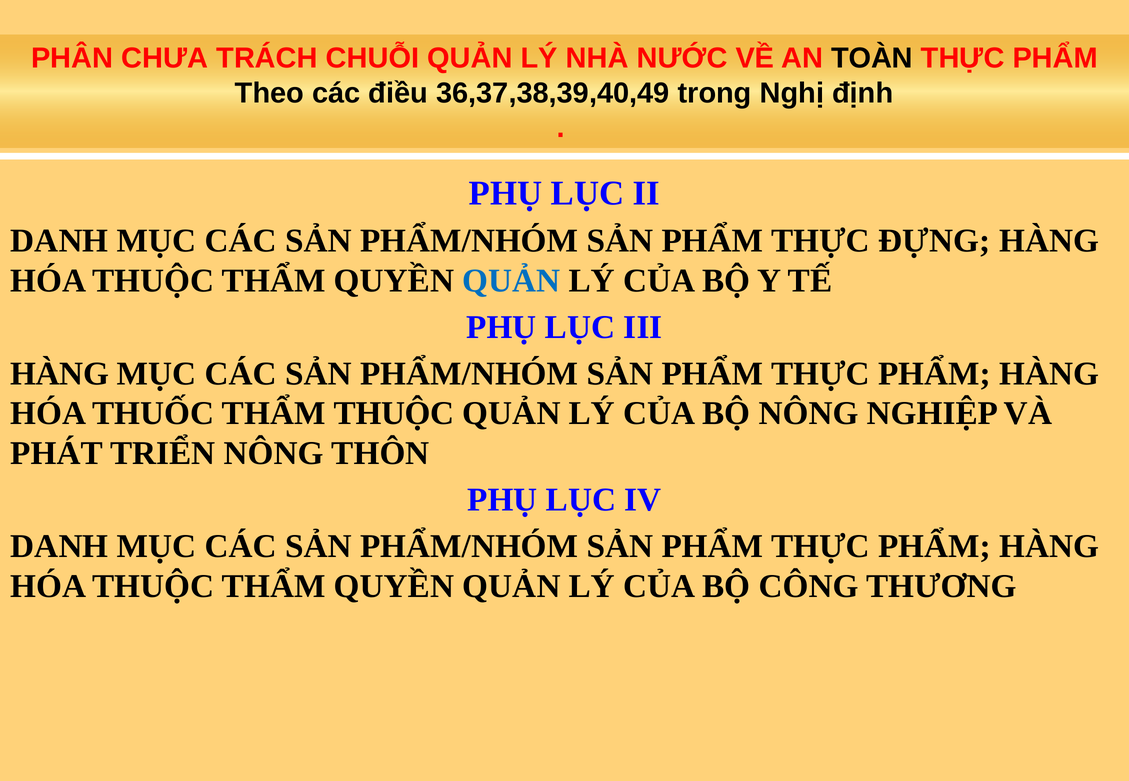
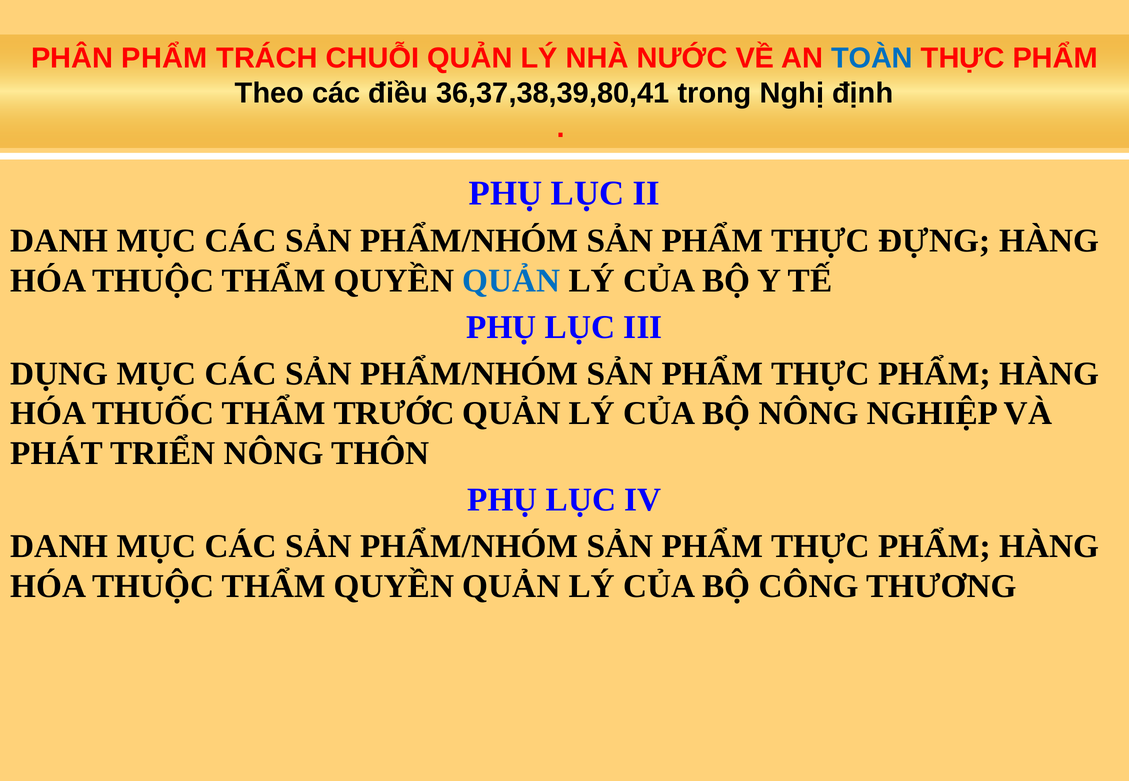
PHÂN CHƯA: CHƯA -> PHẨM (164, 58)
TOÀN colour: black -> blue (872, 58)
36,37,38,39,40,49: 36,37,38,39,40,49 -> 36,37,38,39,80,41 (553, 93)
HÀNG: HÀNG -> DỤNG (59, 374)
THẨM THUỘC: THUỘC -> TRƯỚC (394, 414)
